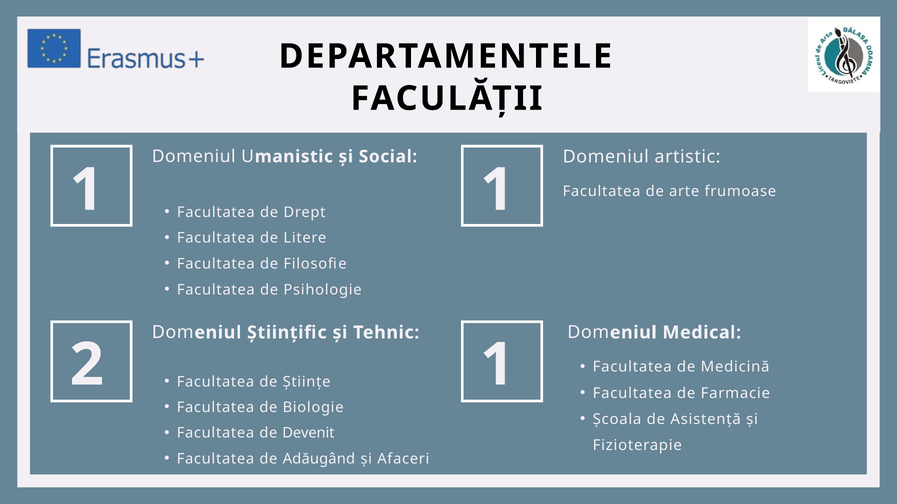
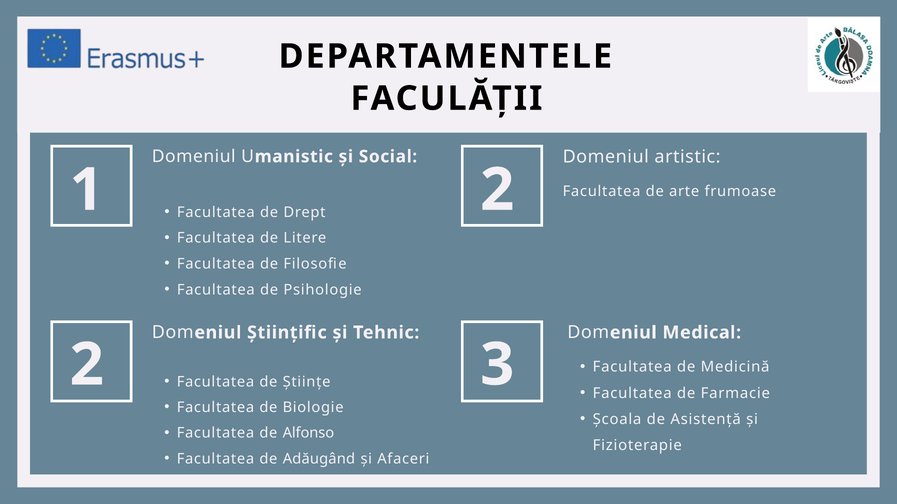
1 1: 1 -> 2 (497, 190)
2 1: 1 -> 3 (497, 365)
Devenit: Devenit -> Alfonso (308, 434)
